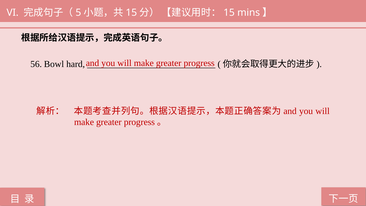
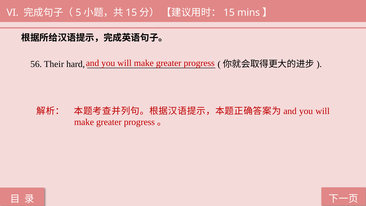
Bowl: Bowl -> Their (54, 64)
